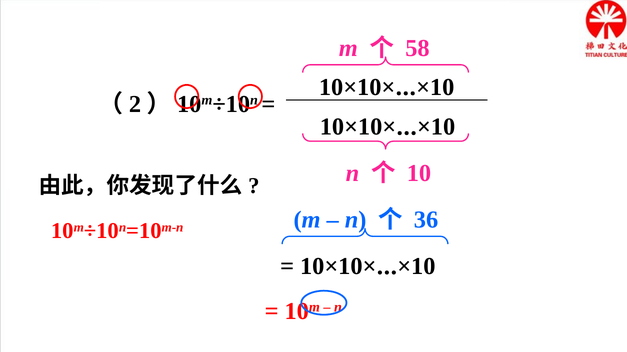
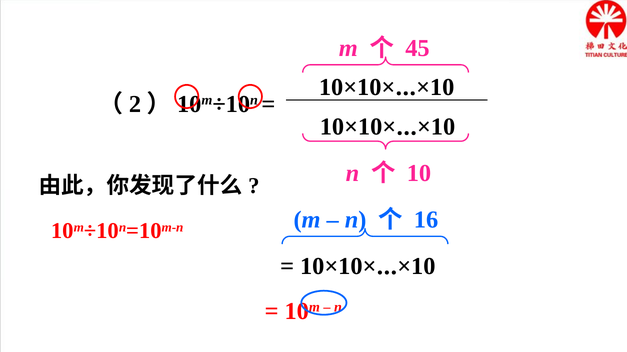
58: 58 -> 45 (417, 48)
36: 36 -> 16 (426, 220)
